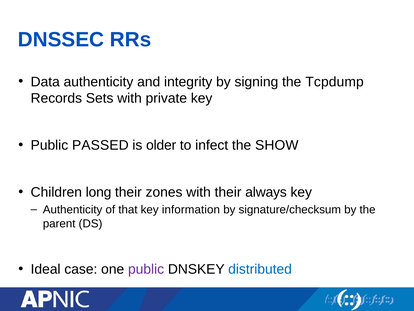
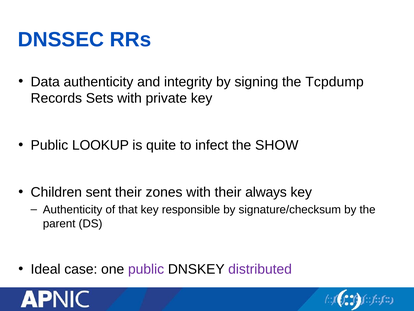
PASSED: PASSED -> LOOKUP (100, 145)
older: older -> quite (161, 145)
long: long -> sent (99, 192)
information: information -> responsible (191, 209)
distributed colour: blue -> purple (260, 269)
